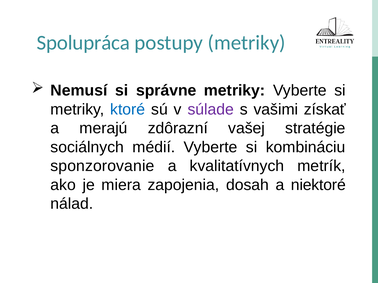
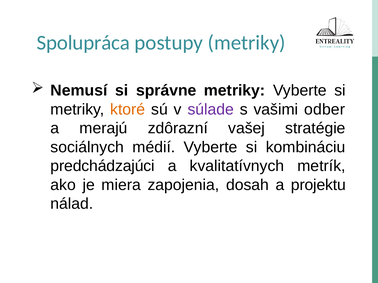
ktoré colour: blue -> orange (128, 110)
získať: získať -> odber (325, 110)
sponzorovanie: sponzorovanie -> predchádzajúci (103, 166)
niektoré: niektoré -> projektu (318, 185)
